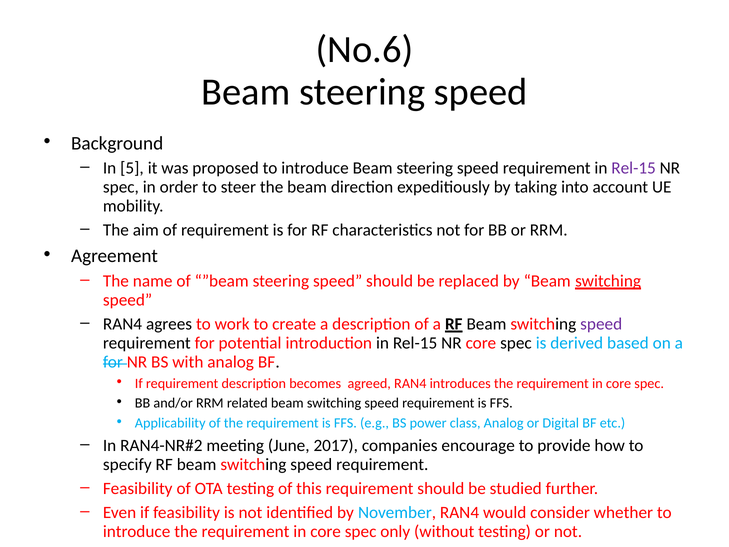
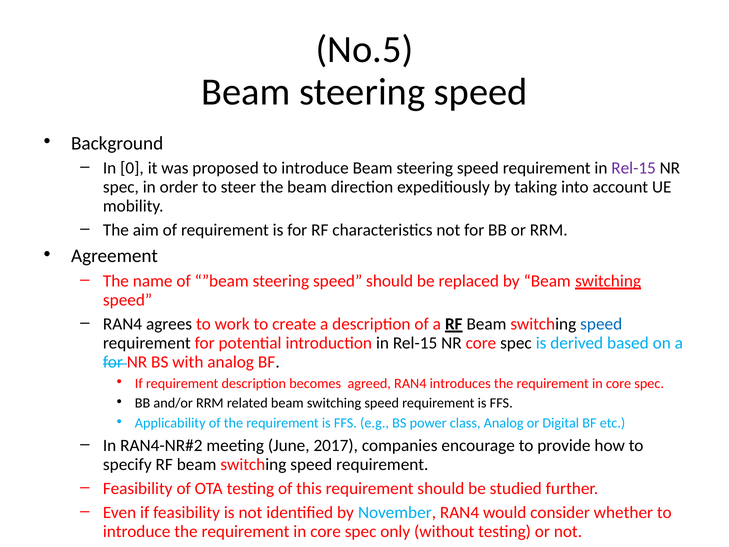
No.6: No.6 -> No.5 (364, 49)
5: 5 -> 0 (132, 168)
speed colour: purple -> blue (601, 324)
